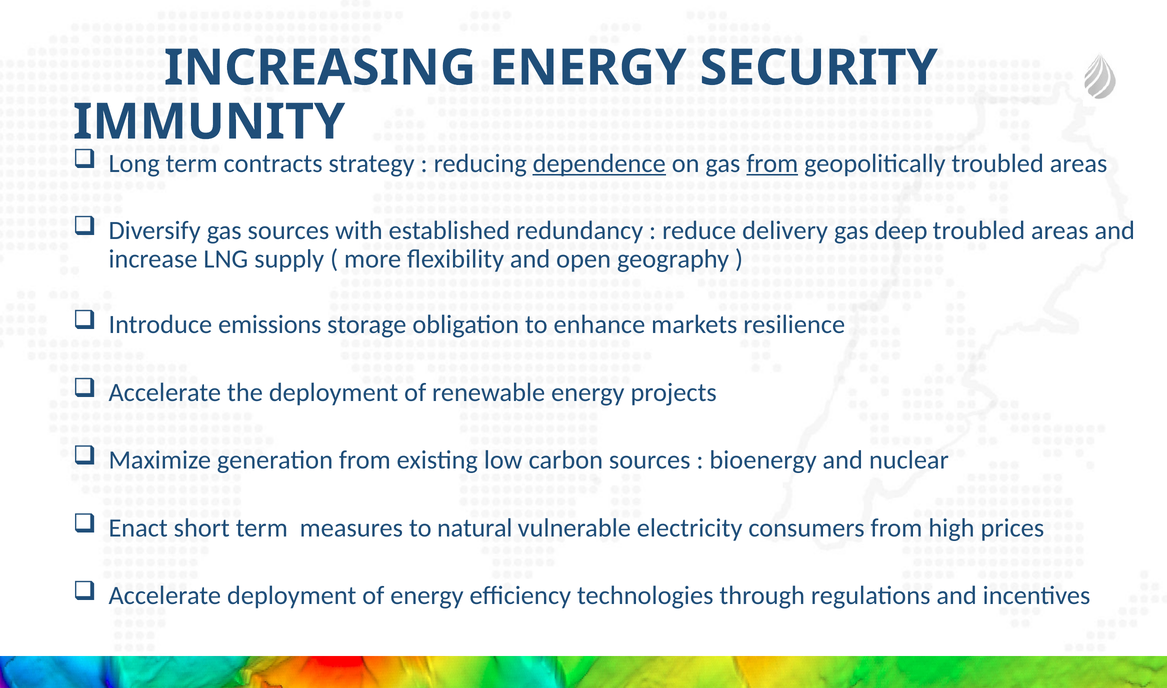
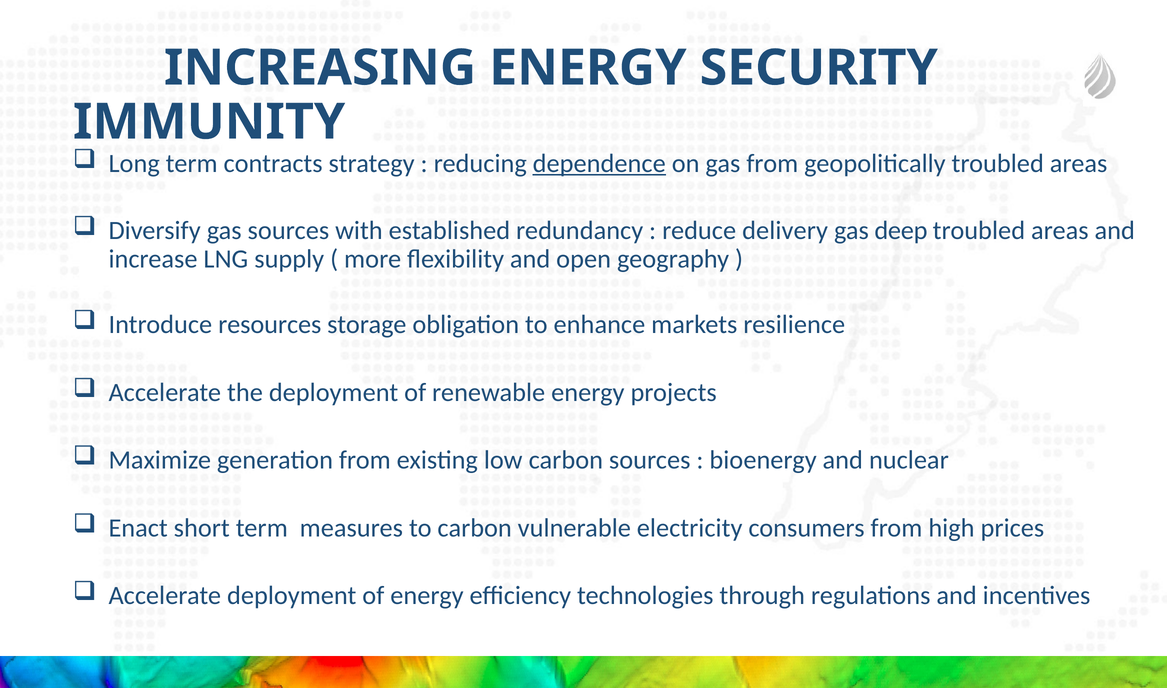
from underline: present -> none (772, 163)
emissions: emissions -> resources (270, 325)
to natural: natural -> carbon (475, 528)
